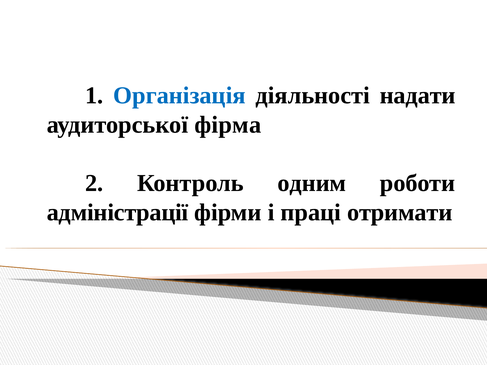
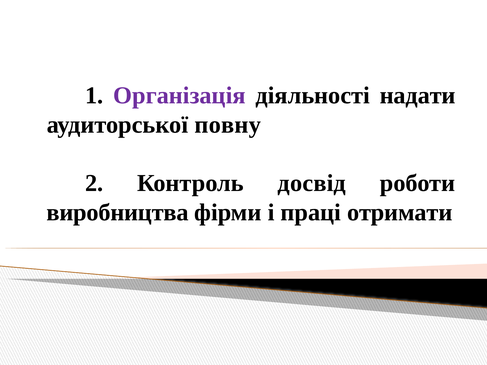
Організація colour: blue -> purple (179, 96)
фірма: фірма -> повну (228, 125)
одним: одним -> досвід (312, 183)
адміністрації: адміністрації -> виробництва (118, 212)
